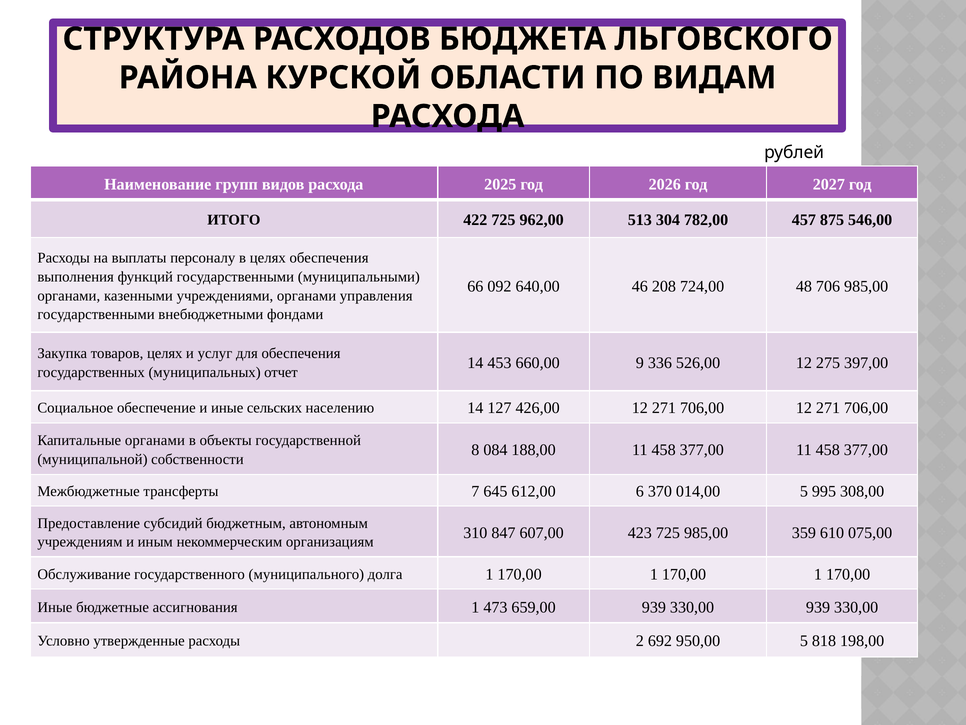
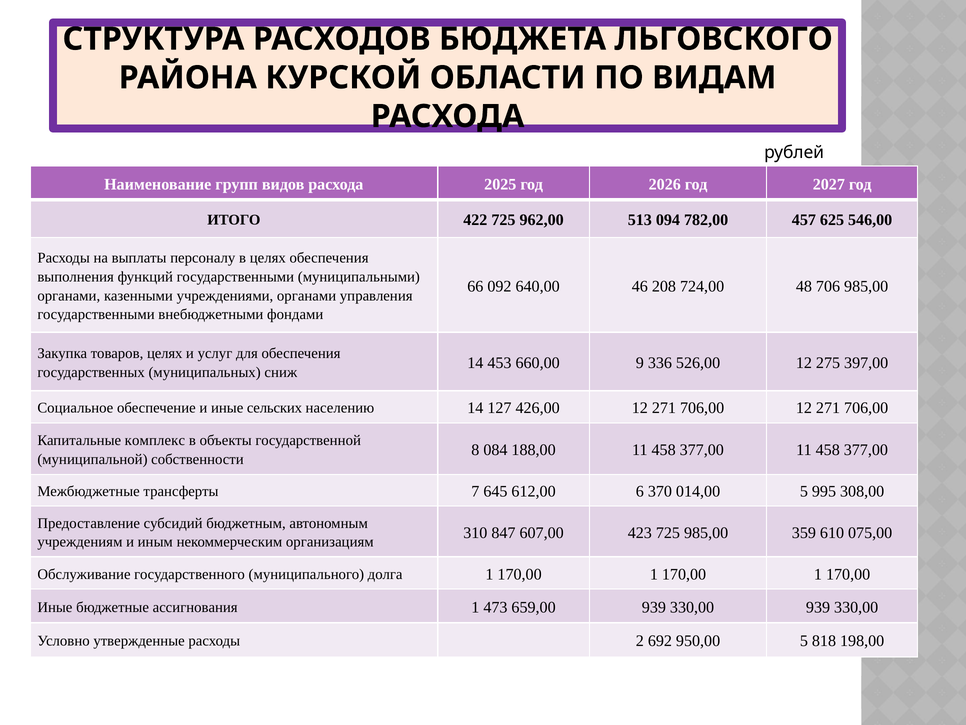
304: 304 -> 094 (668, 220)
875: 875 -> 625 (832, 220)
отчет: отчет -> сниж (281, 372)
Капитальные органами: органами -> комплекс (155, 440)
